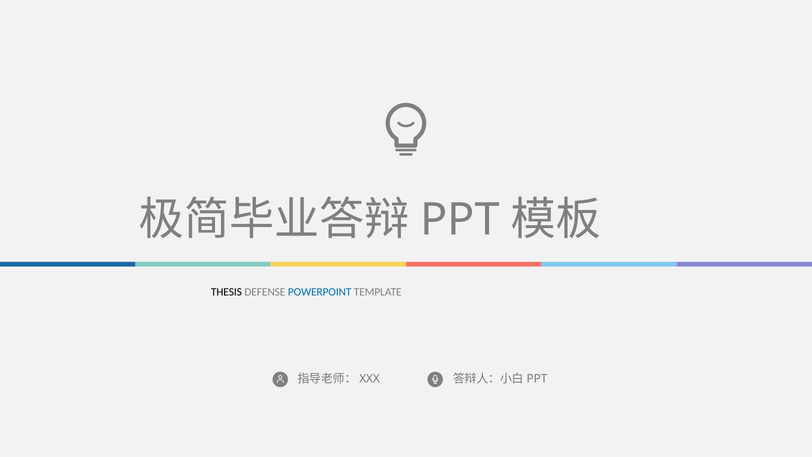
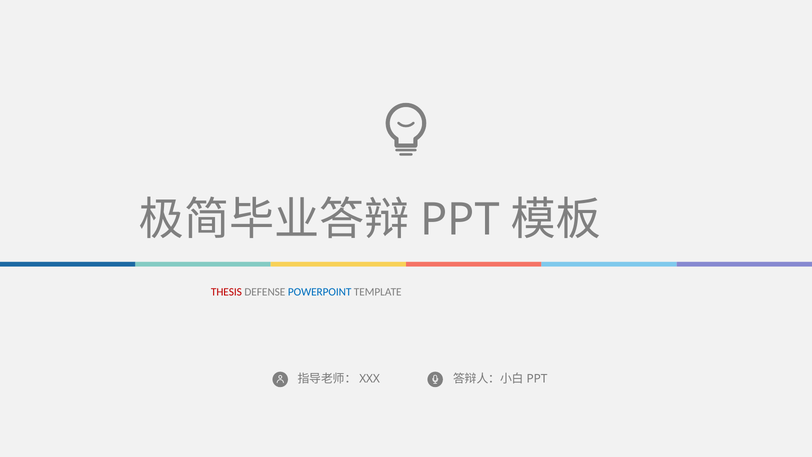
THESIS colour: black -> red (226, 292)
